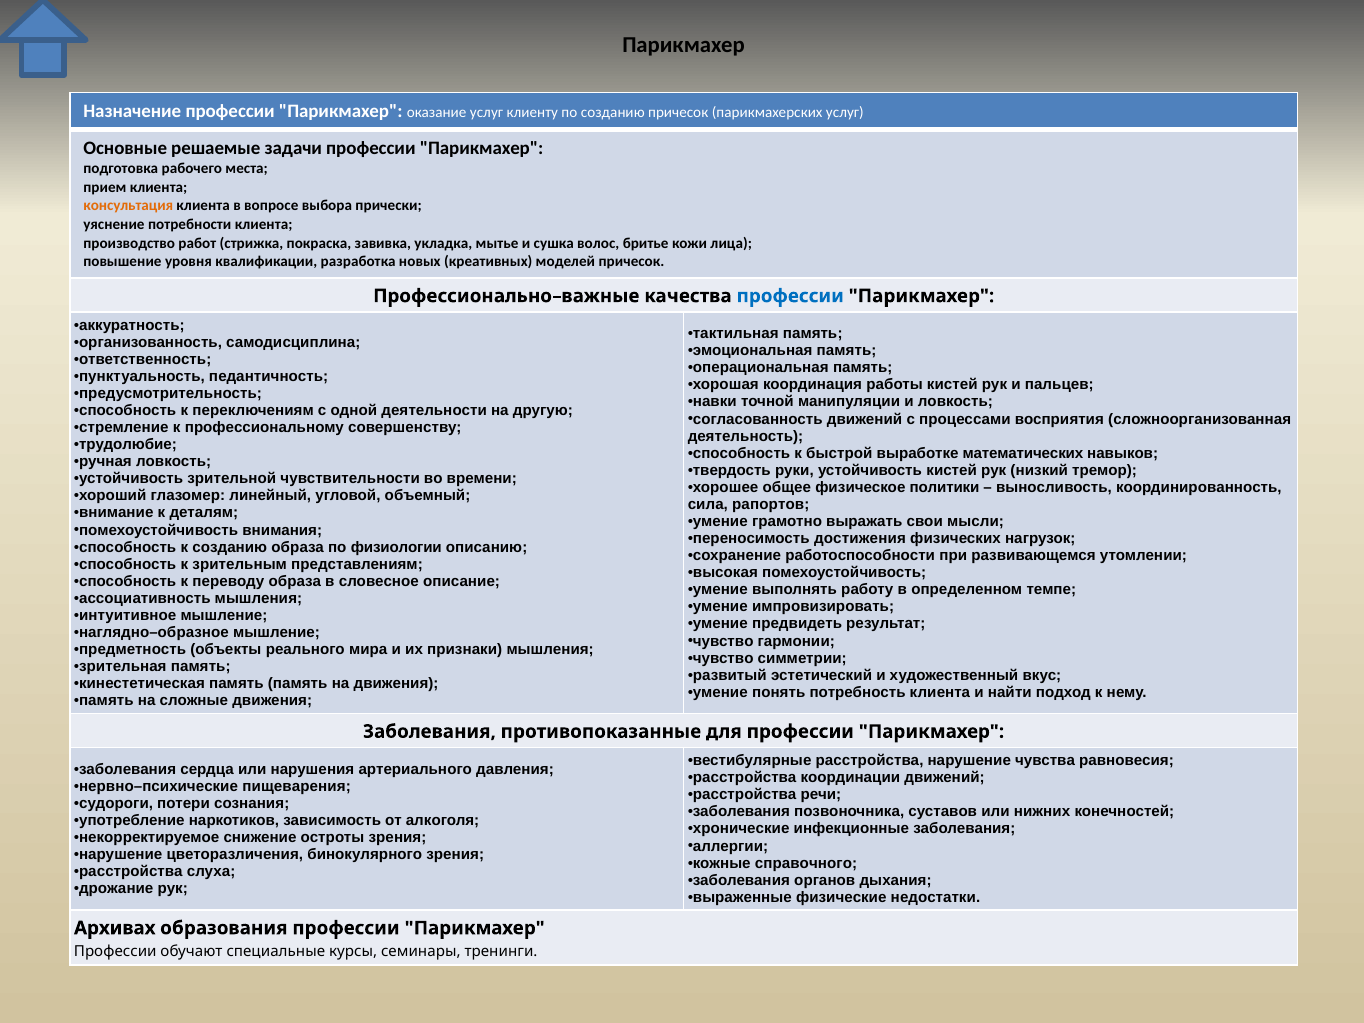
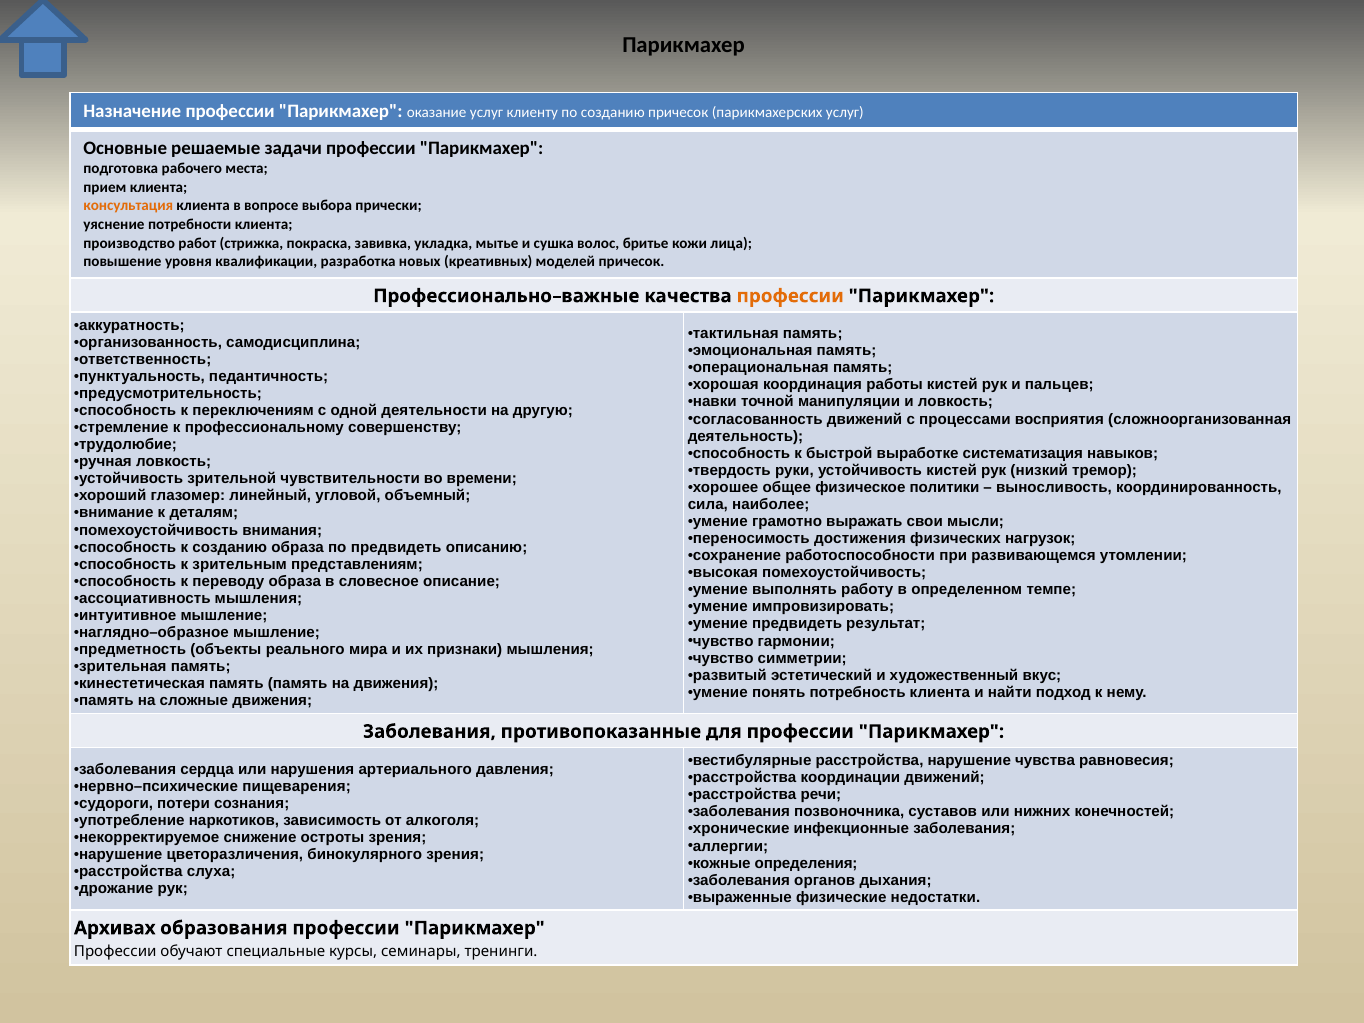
профессии colour: blue -> orange (790, 296)
математических: математических -> систематизация (1023, 453)
рапортов: рапортов -> наиболее (771, 504)
по физиологии: физиологии -> предвидеть (396, 547)
справочного: справочного -> определения (806, 863)
